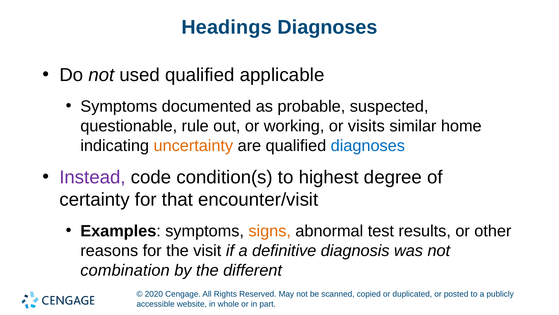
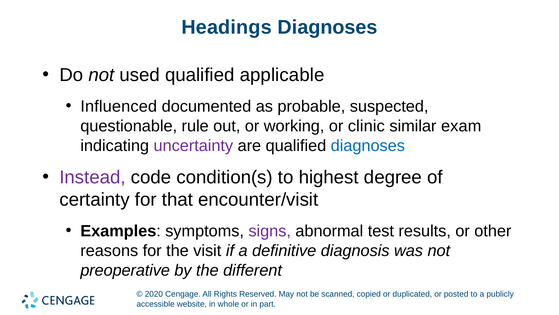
Symptoms: Symptoms -> Influenced (119, 106)
visits: visits -> clinic (366, 126)
home: home -> exam (461, 126)
uncertainty colour: orange -> purple (193, 145)
signs colour: orange -> purple (270, 231)
combination: combination -> preoperative (125, 270)
